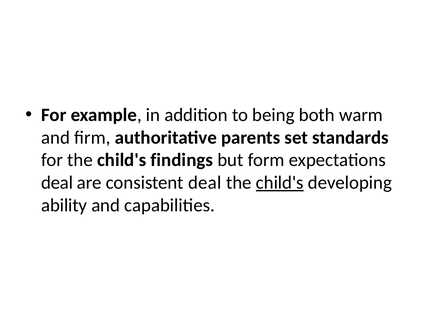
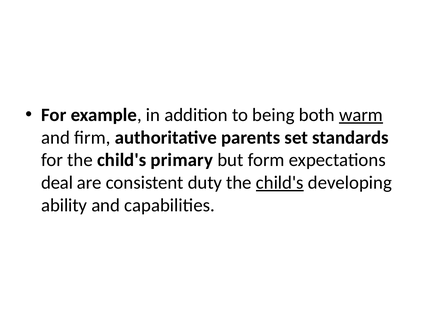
warm underline: none -> present (361, 115)
findings: findings -> primary (182, 160)
consistent deal: deal -> duty (205, 183)
